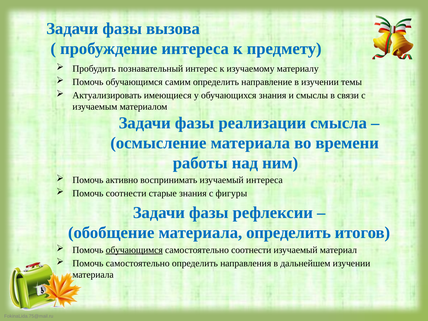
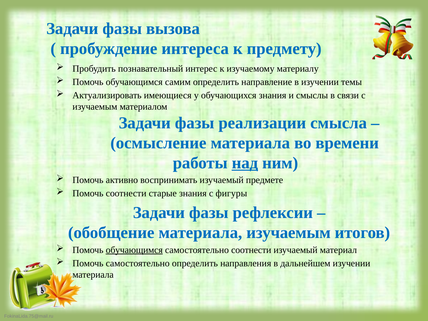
над underline: none -> present (245, 163)
изучаемый интереса: интереса -> предмете (265, 180)
материала определить: определить -> изучаемым (289, 233)
